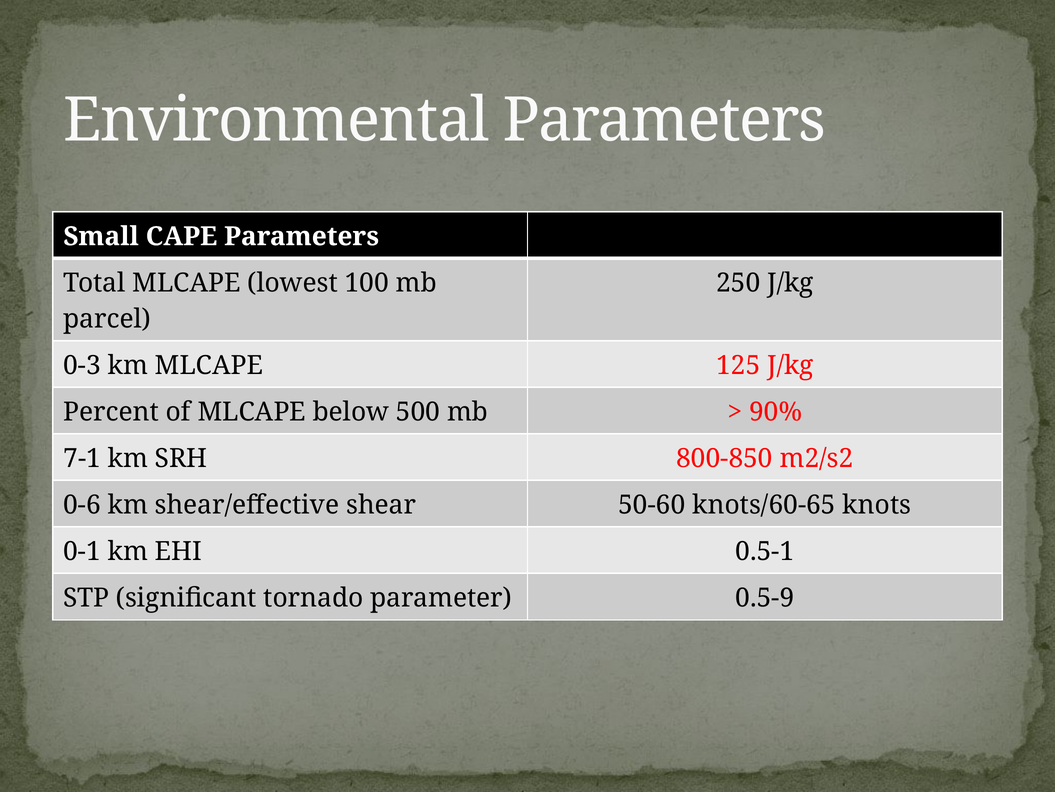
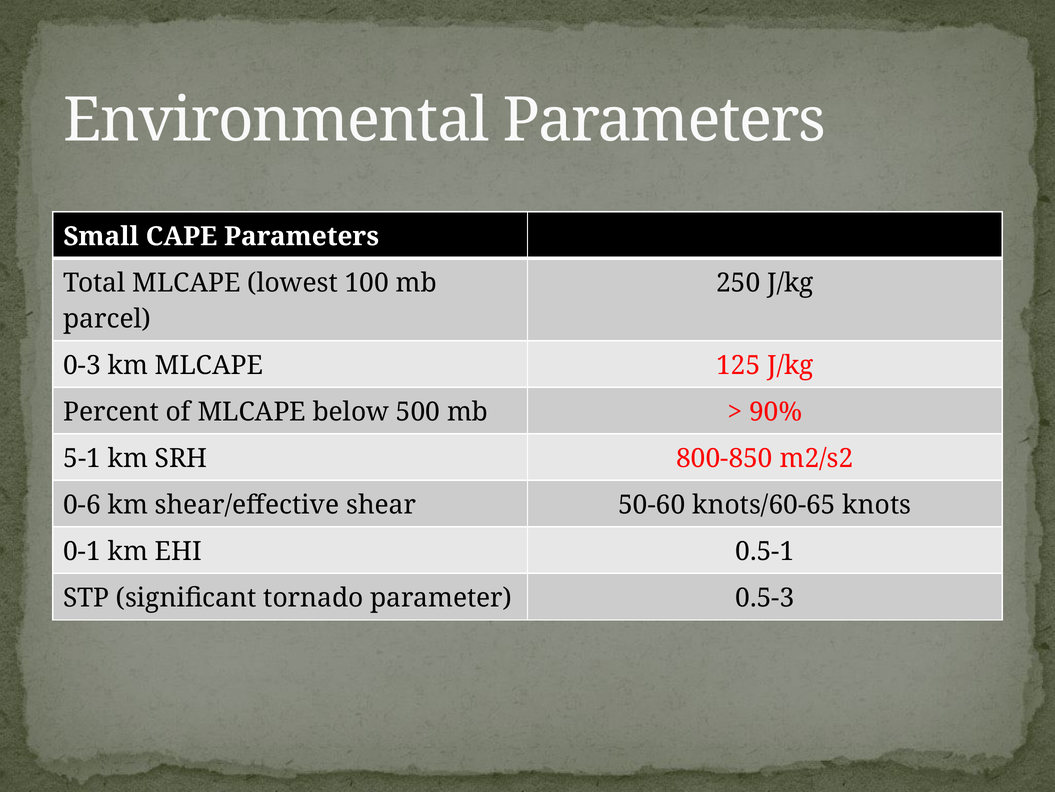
7-1: 7-1 -> 5-1 (82, 458)
0.5-9: 0.5-9 -> 0.5-3 (765, 598)
